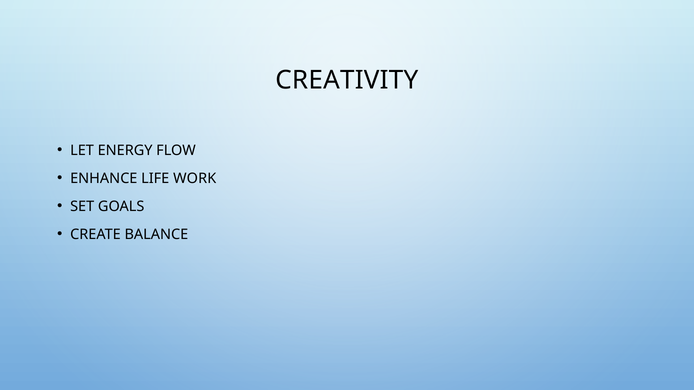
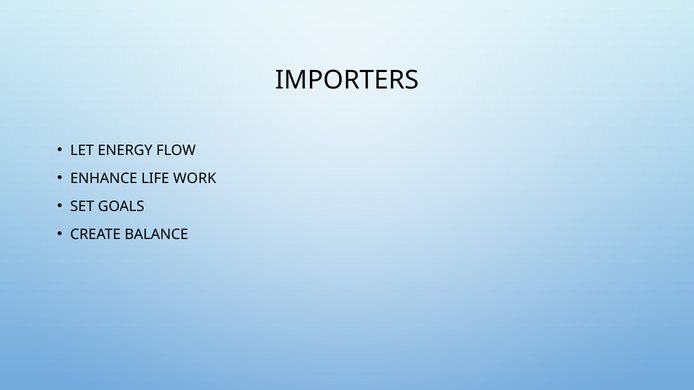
CREATIVITY: CREATIVITY -> IMPORTERS (347, 80)
